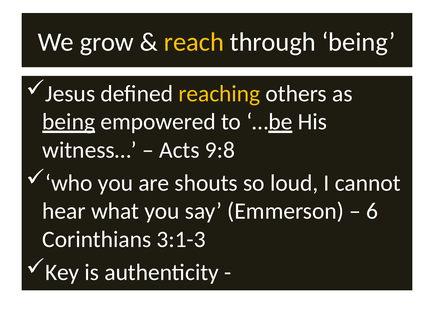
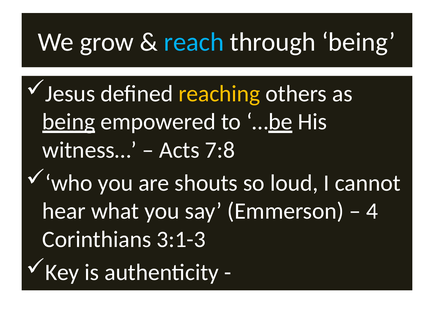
reach colour: yellow -> light blue (194, 42)
9:8: 9:8 -> 7:8 (220, 150)
6: 6 -> 4 (372, 212)
